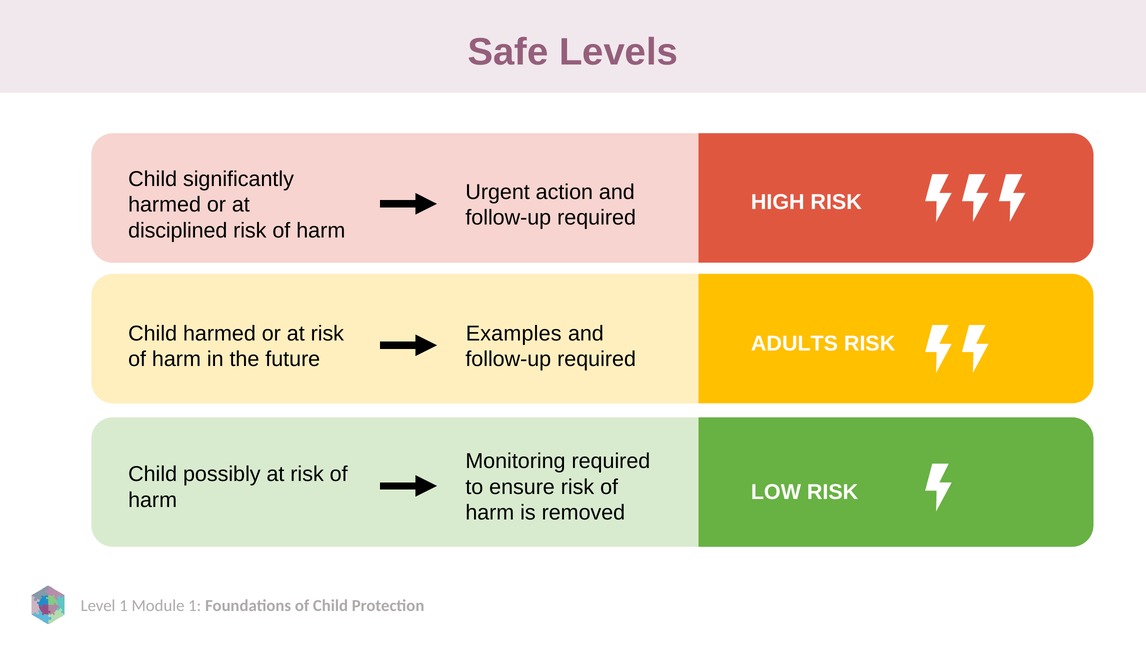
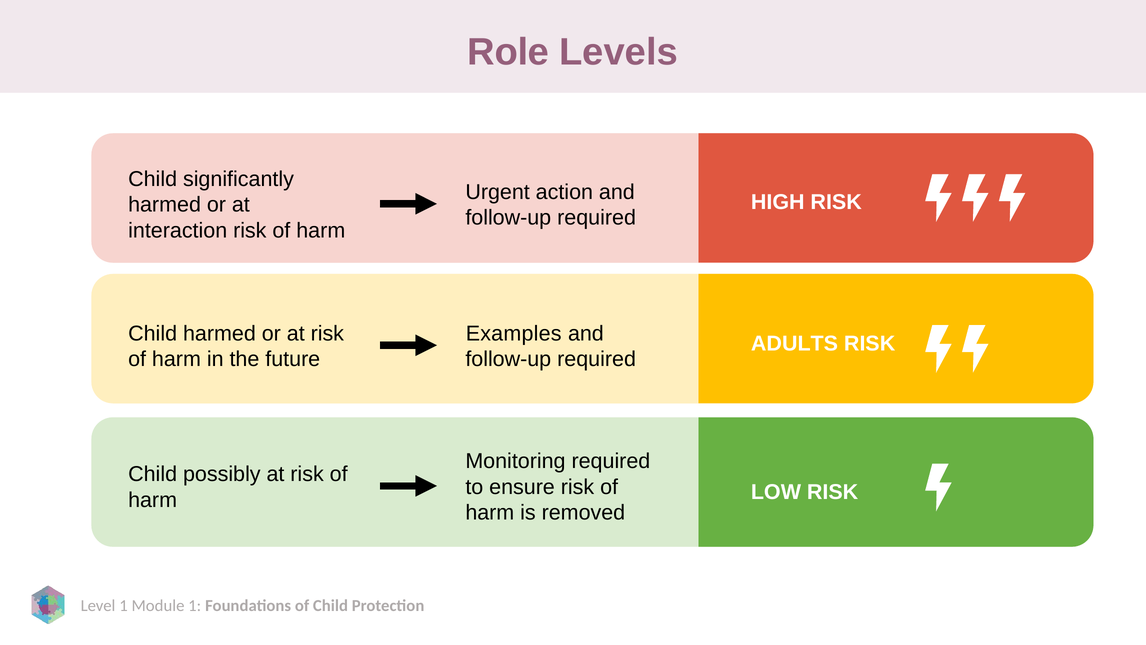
Safe: Safe -> Role (508, 52)
disciplined: disciplined -> interaction (178, 231)
